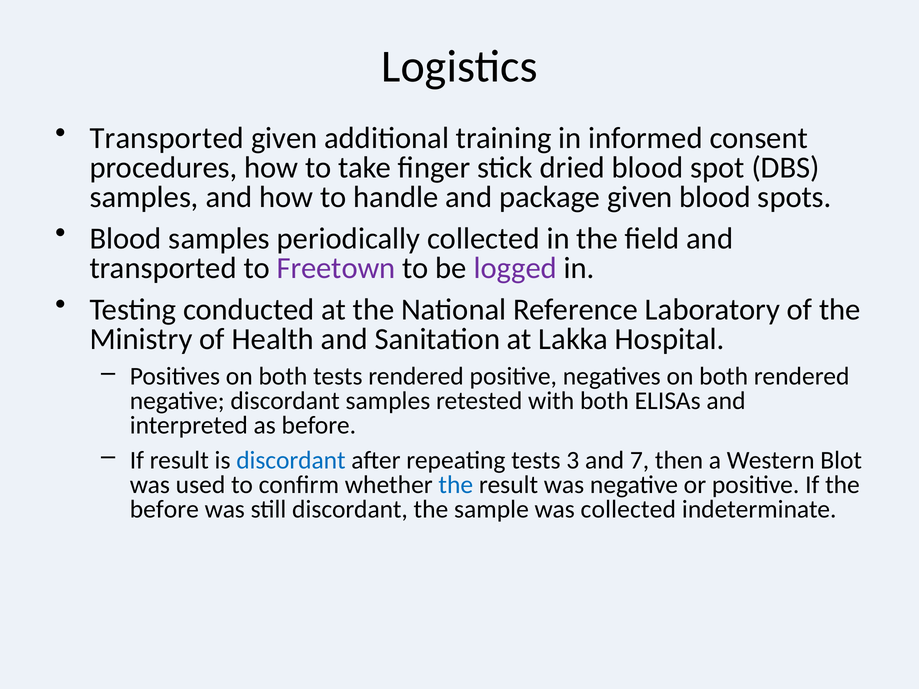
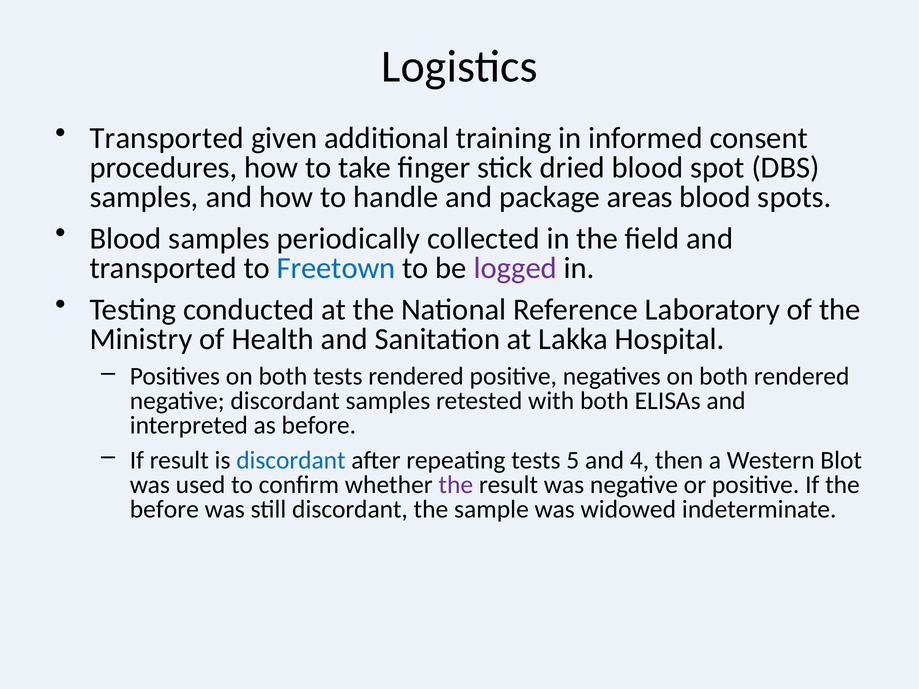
package given: given -> areas (640, 197)
Freetown colour: purple -> blue (336, 268)
3: 3 -> 5 (573, 460)
7: 7 -> 4 (640, 460)
the colour: blue -> purple (456, 485)
was collected: collected -> widowed (628, 509)
